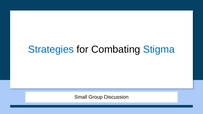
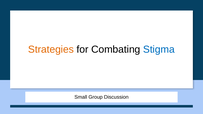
Strategies colour: blue -> orange (51, 49)
